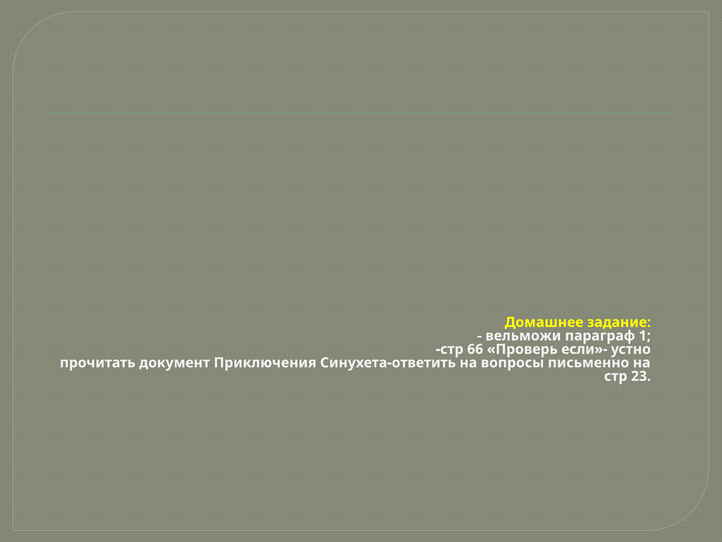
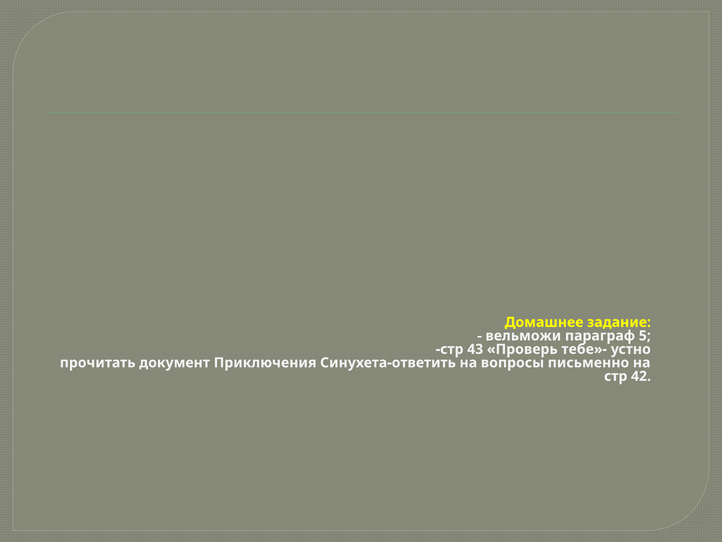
1: 1 -> 5 (645, 335)
66: 66 -> 43 (475, 349)
если»-: если»- -> тебе»- (584, 349)
23: 23 -> 42 (641, 376)
